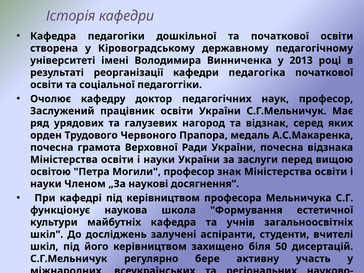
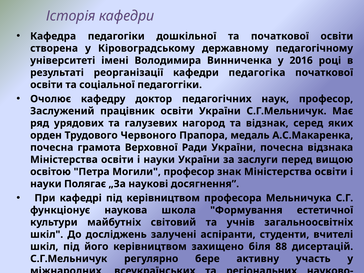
2013: 2013 -> 2016 (301, 60)
науки Членом: Членом -> Полягає (85, 184)
майбутніх кафедра: кафедра -> світовий (173, 222)
50: 50 -> 88 (281, 247)
